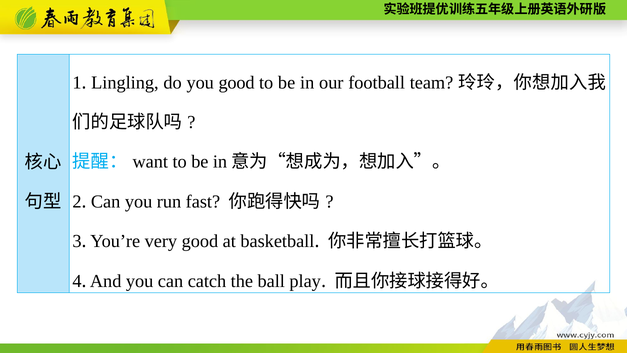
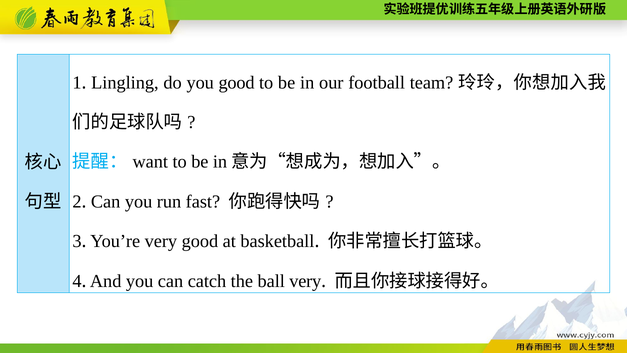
ball play: play -> very (305, 281)
